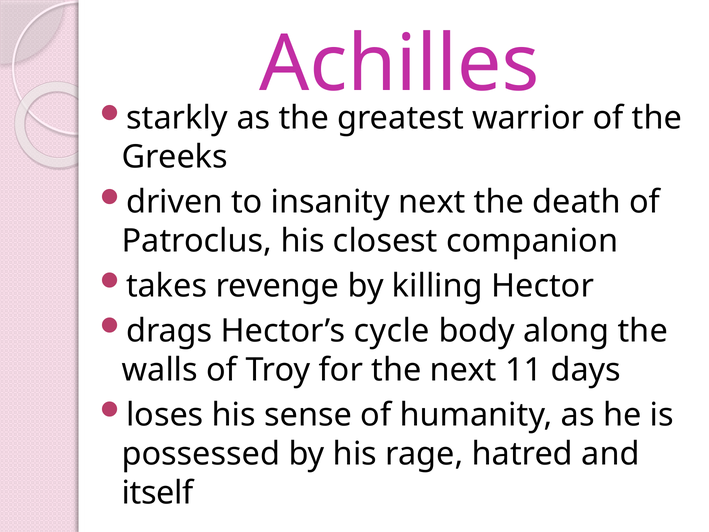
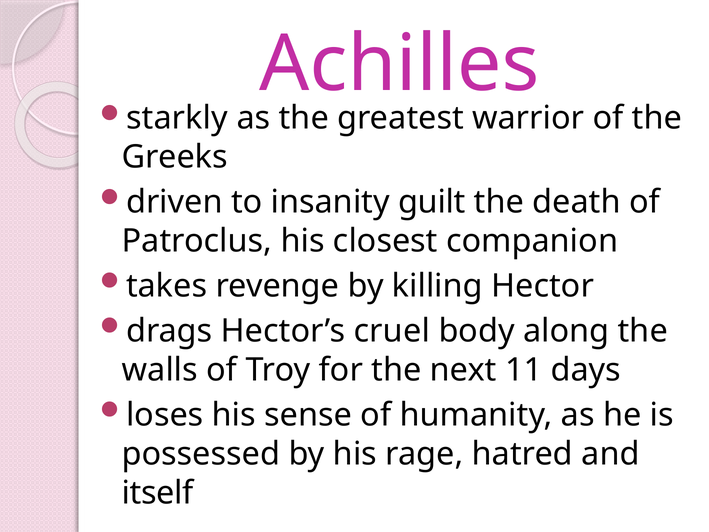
insanity next: next -> guilt (432, 202)
cycle: cycle -> cruel (392, 331)
